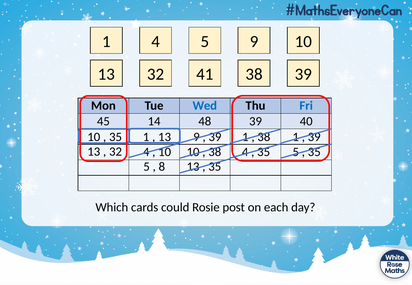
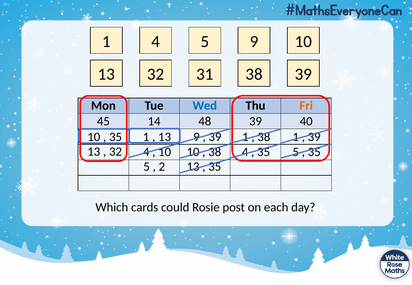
41: 41 -> 31 (205, 74)
Fri colour: blue -> orange (306, 106)
8: 8 -> 2 (162, 167)
